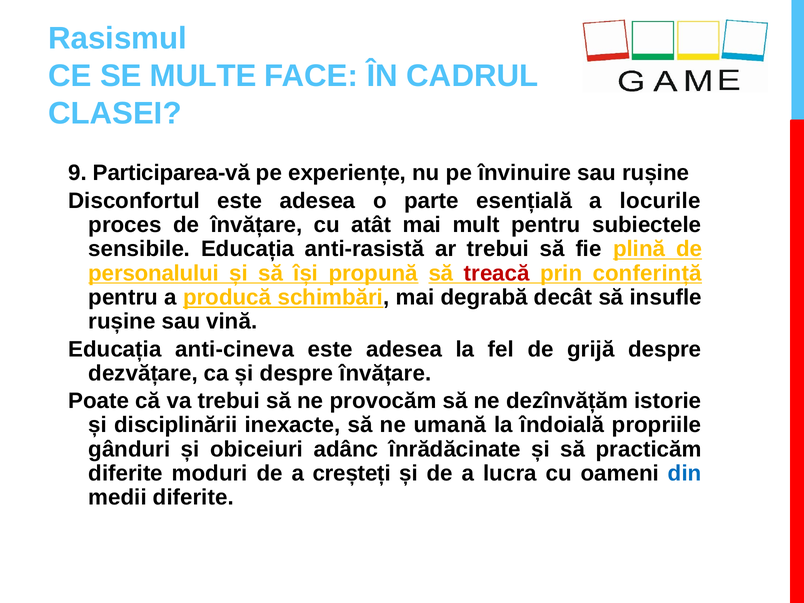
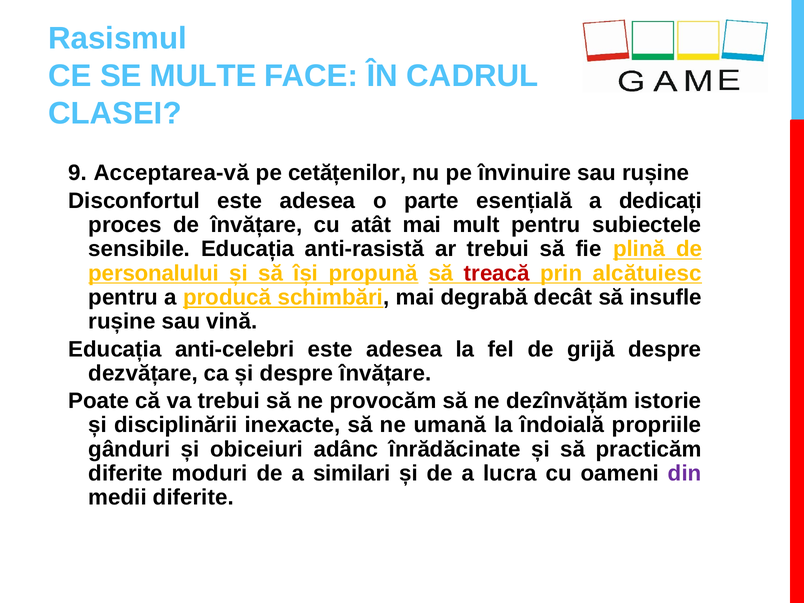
Participarea-vă: Participarea-vă -> Acceptarea-vă (171, 173)
experiențe: experiențe -> cetățenilor (347, 173)
locurile: locurile -> dedicați (660, 201)
conferință: conferință -> alcătuiesc (647, 273)
anti-cineva: anti-cineva -> anti-celebri (235, 349)
creșteți: creșteți -> similari (352, 473)
din colour: blue -> purple (685, 473)
